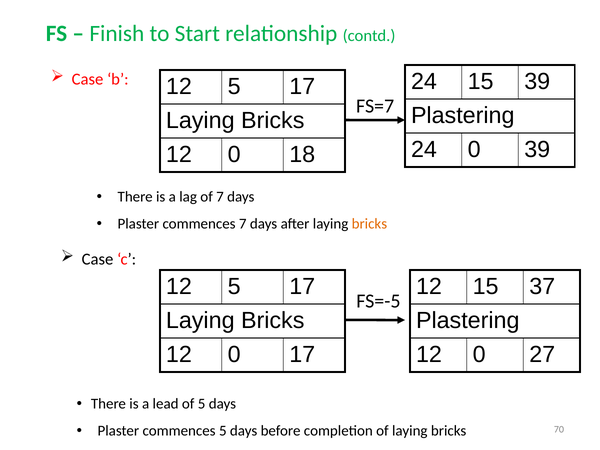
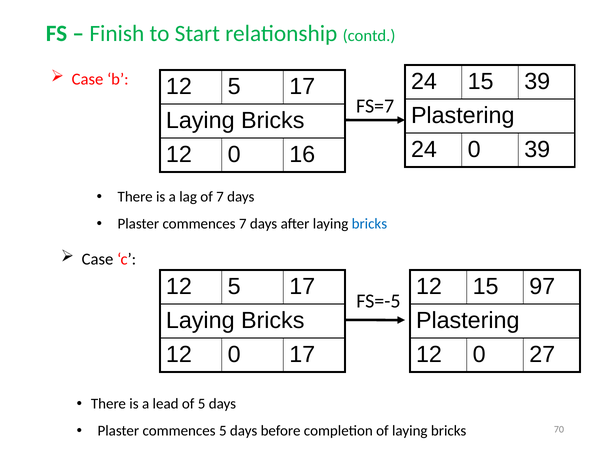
18: 18 -> 16 (302, 154)
bricks colour: orange -> blue (369, 224)
37: 37 -> 97 (542, 286)
